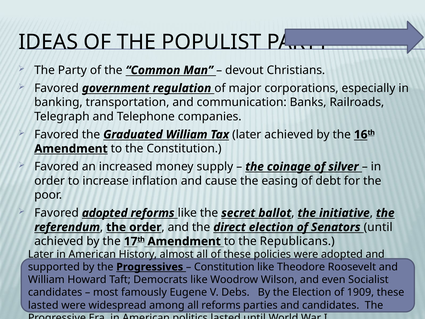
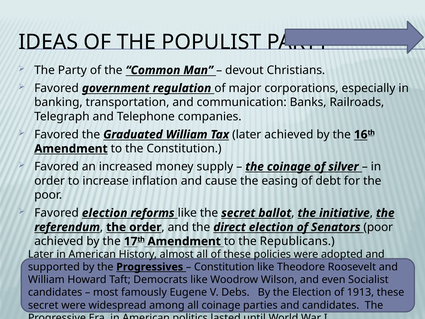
Favored adopted: adopted -> election (105, 213)
Senators until: until -> poor (378, 227)
1909: 1909 -> 1913 (360, 292)
lasted: lasted -> secret (43, 305)
all reforms: reforms -> coinage (221, 305)
